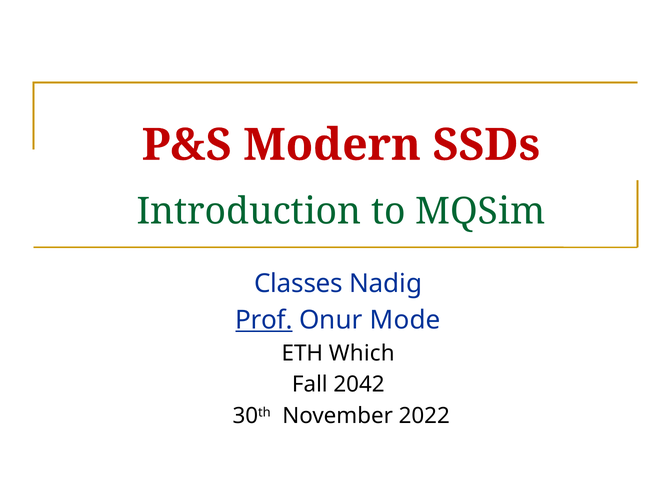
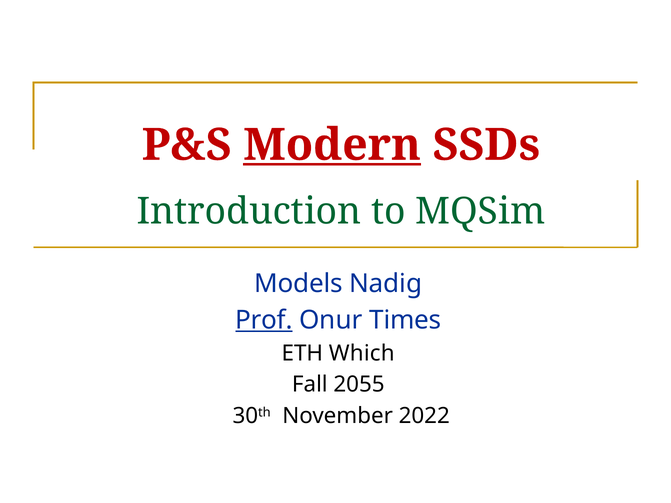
Modern underline: none -> present (332, 145)
Classes: Classes -> Models (298, 284)
Mode: Mode -> Times (405, 320)
2042: 2042 -> 2055 (359, 385)
